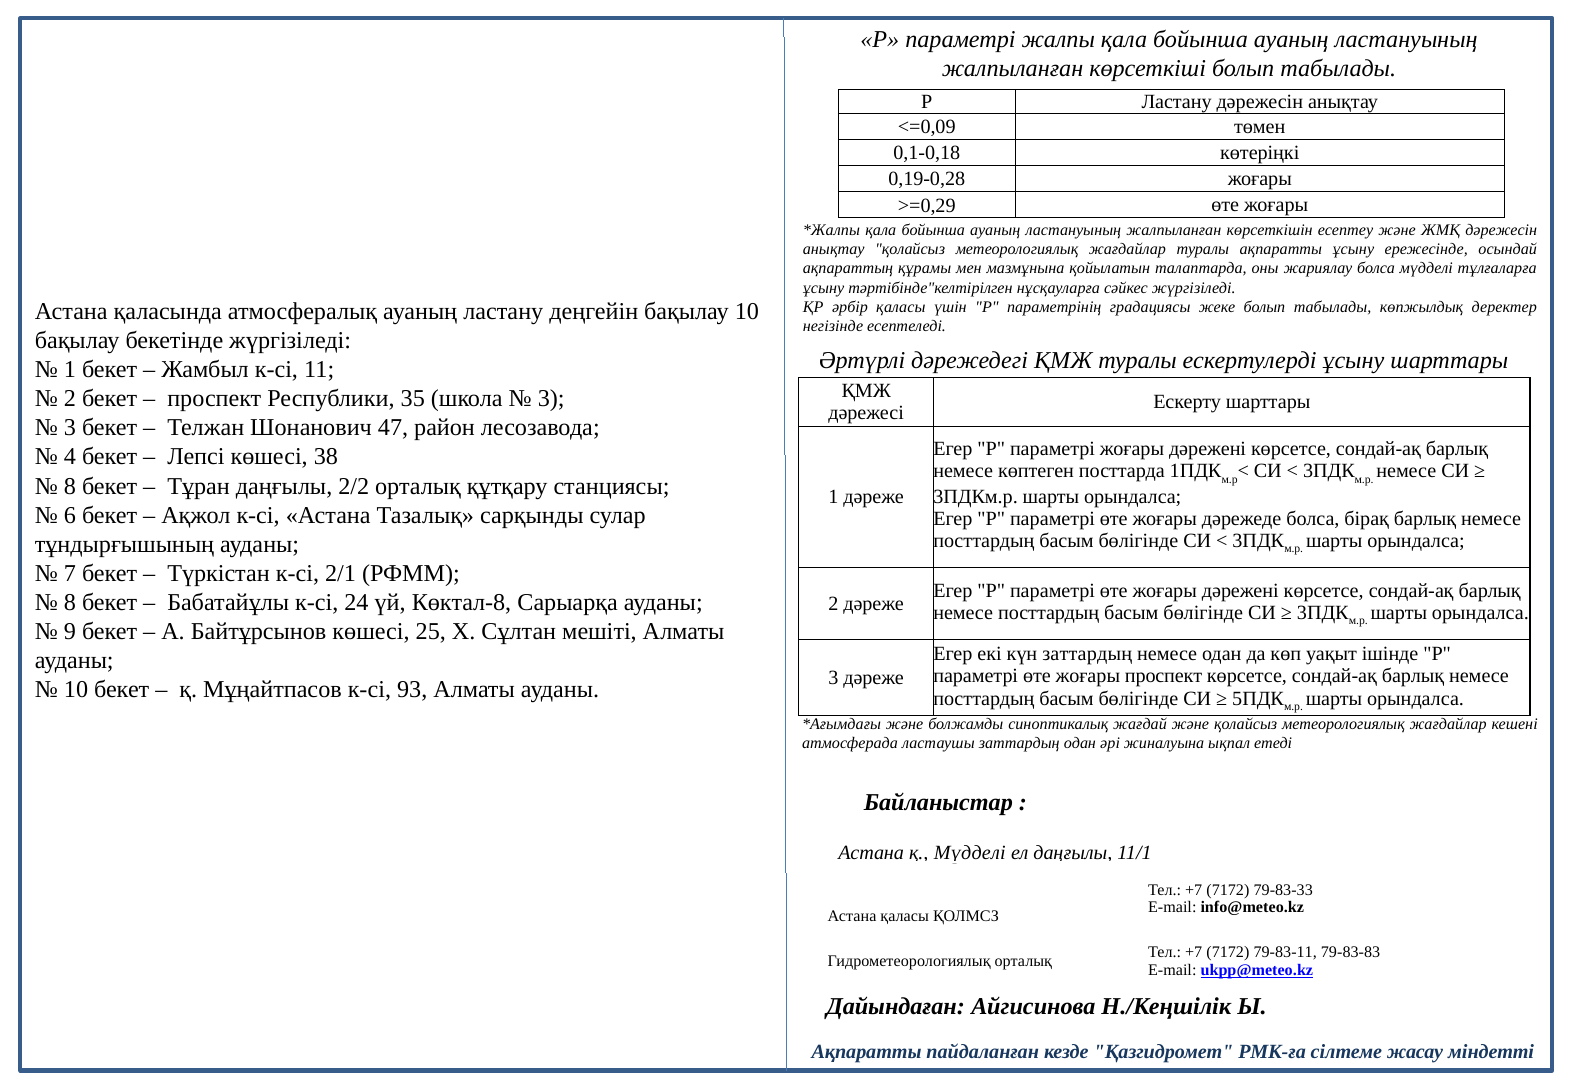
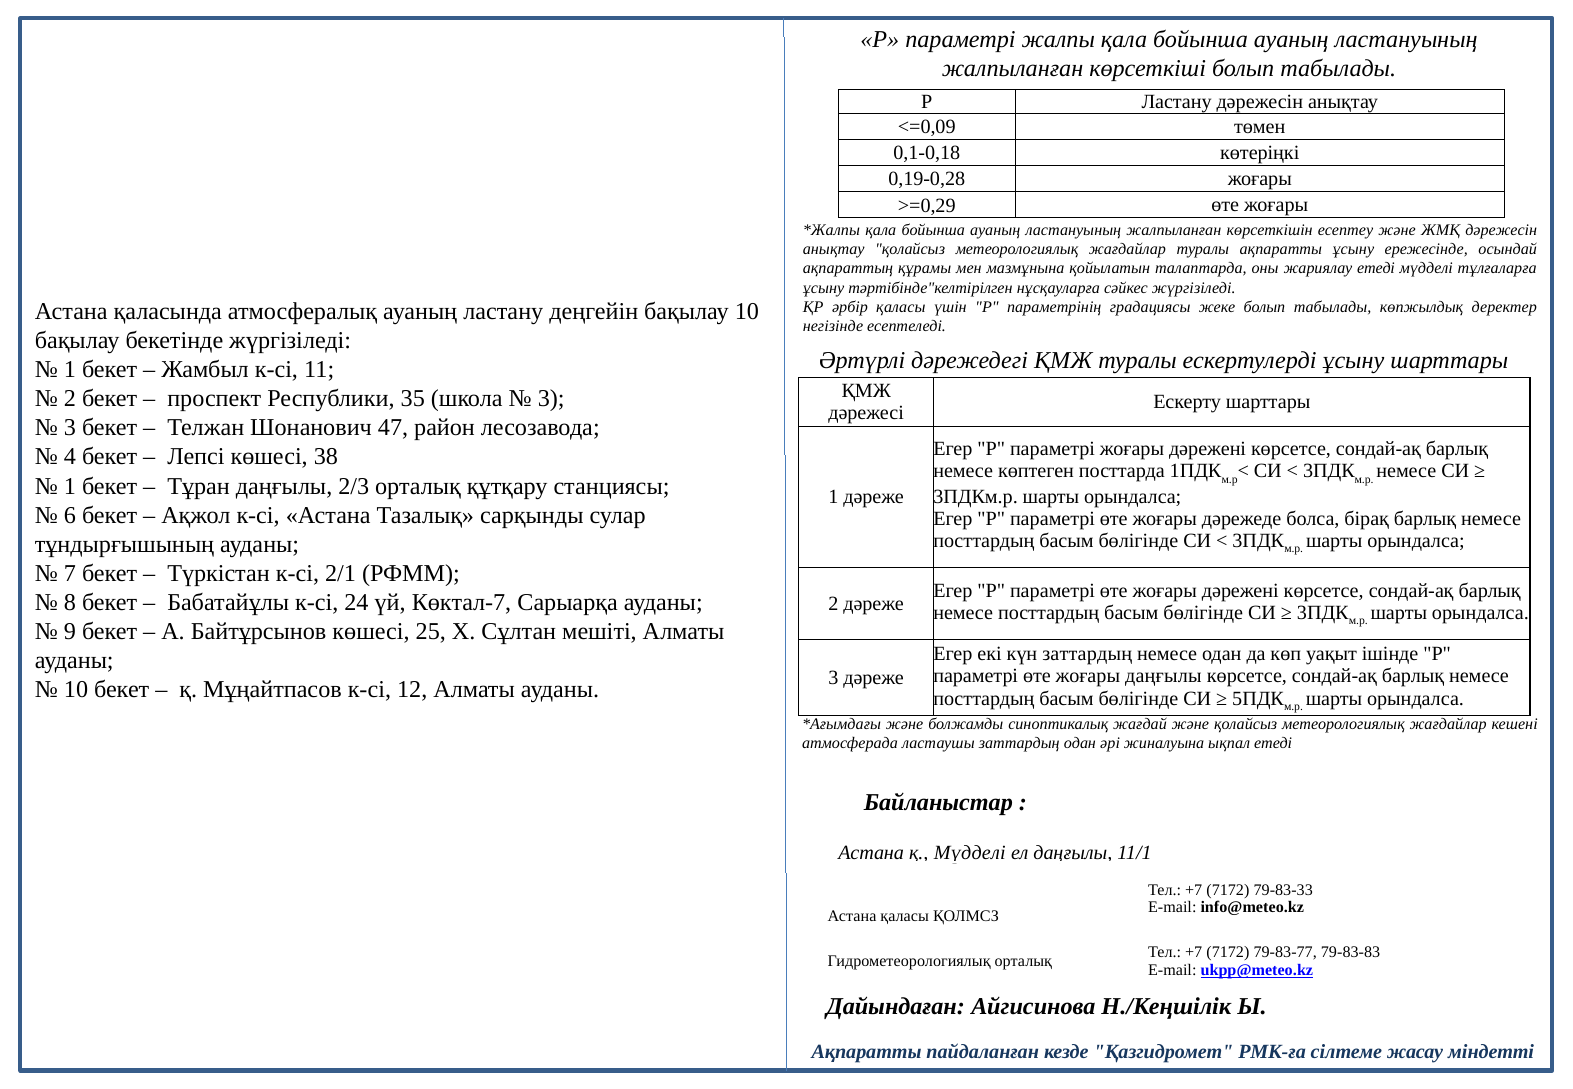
жариялау болса: болса -> етеді (1376, 269)
8: 8 -> 1 (70, 486)
2/2: 2/2 -> 2/3 (354, 486)
Көктал-8: Көктал-8 -> Көктал-7 (462, 602)
жоғары проспект: проспект -> даңғылы (1163, 676)
93: 93 -> 12 (412, 689)
79-83-11: 79-83-11 -> 79-83-77 (1285, 953)
